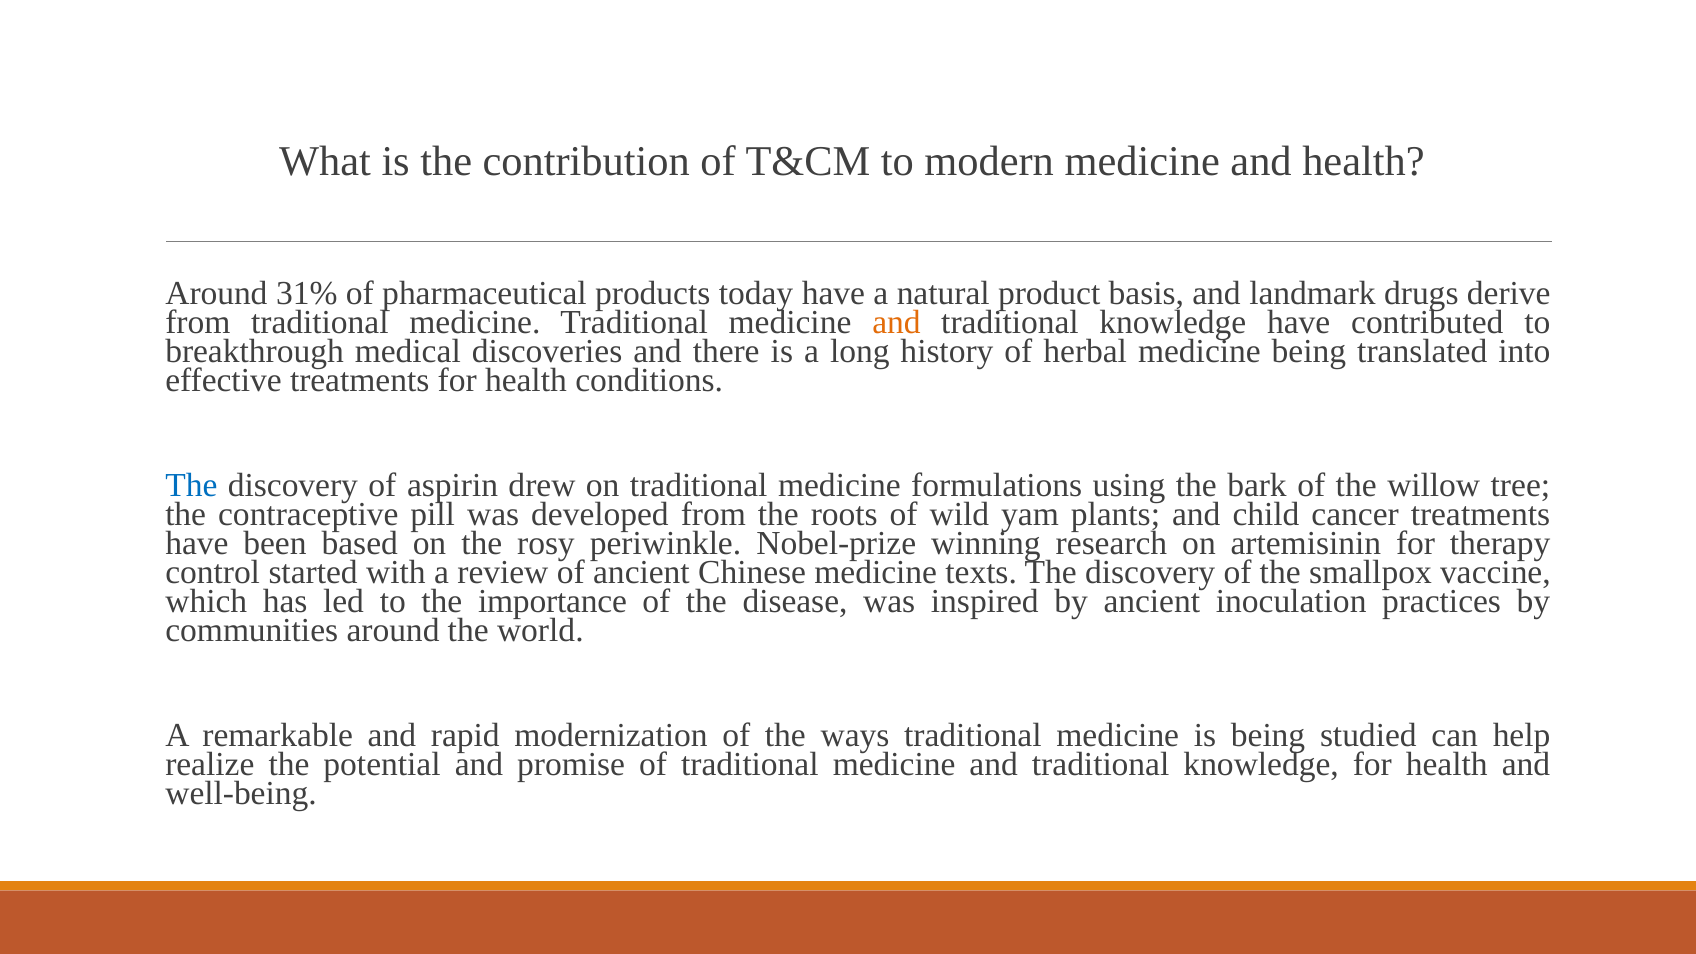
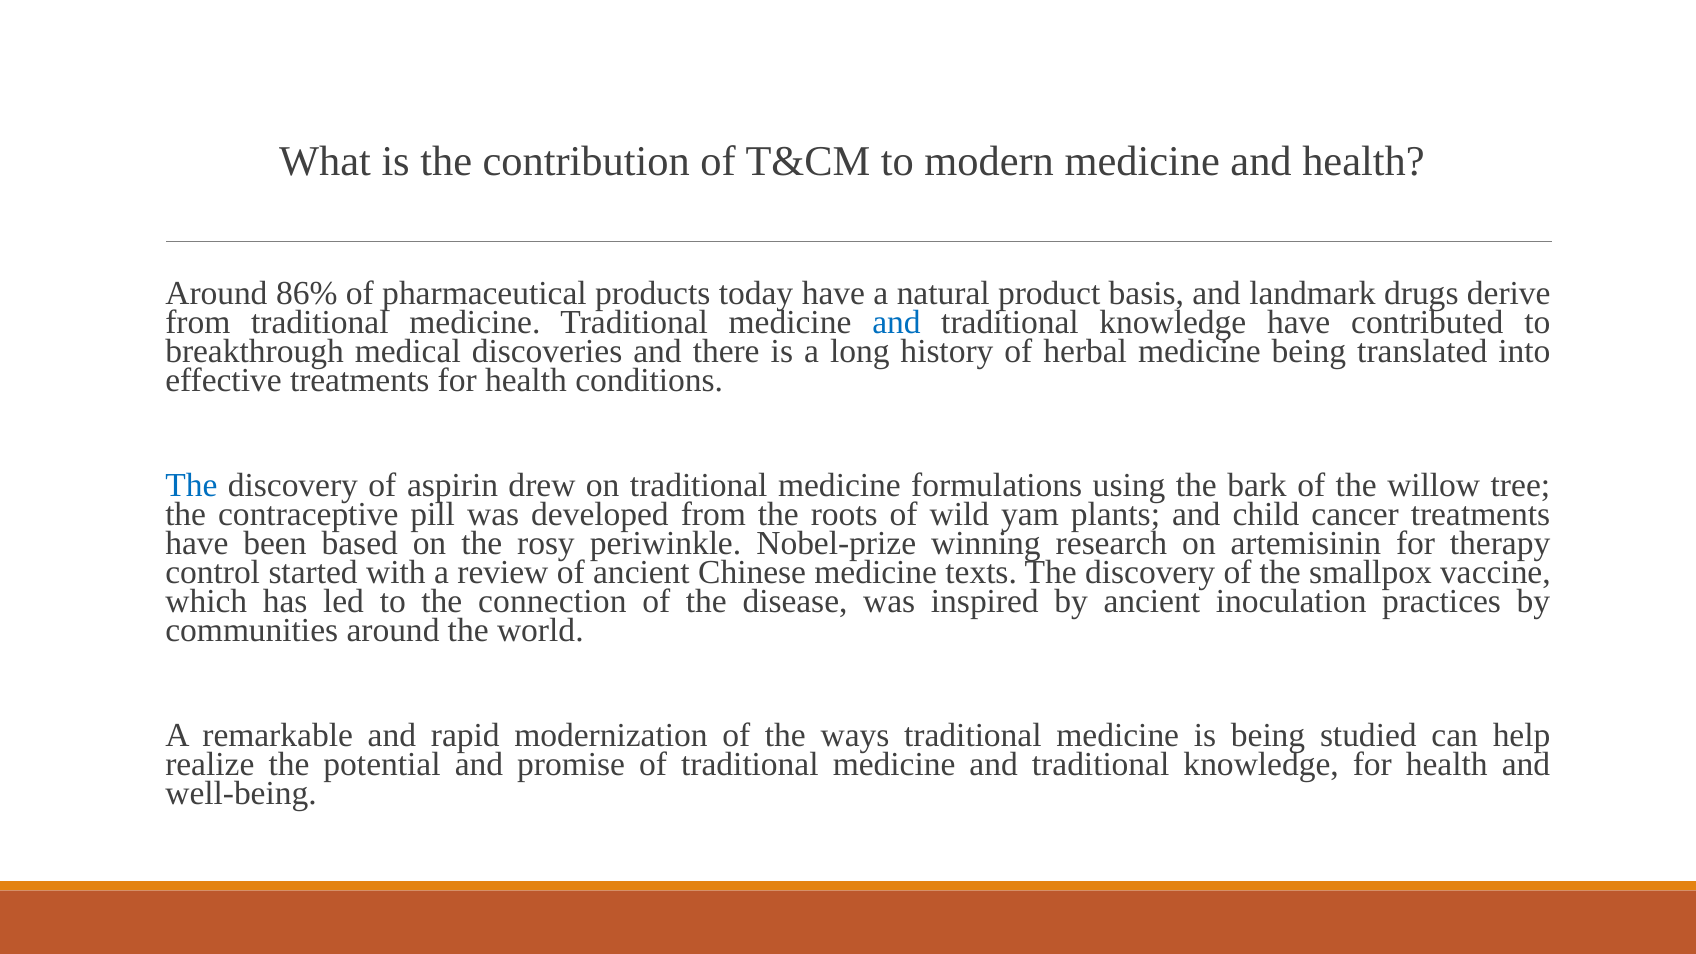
31%: 31% -> 86% (307, 294)
and colour: orange -> blue (896, 323)
importance: importance -> connection (552, 601)
